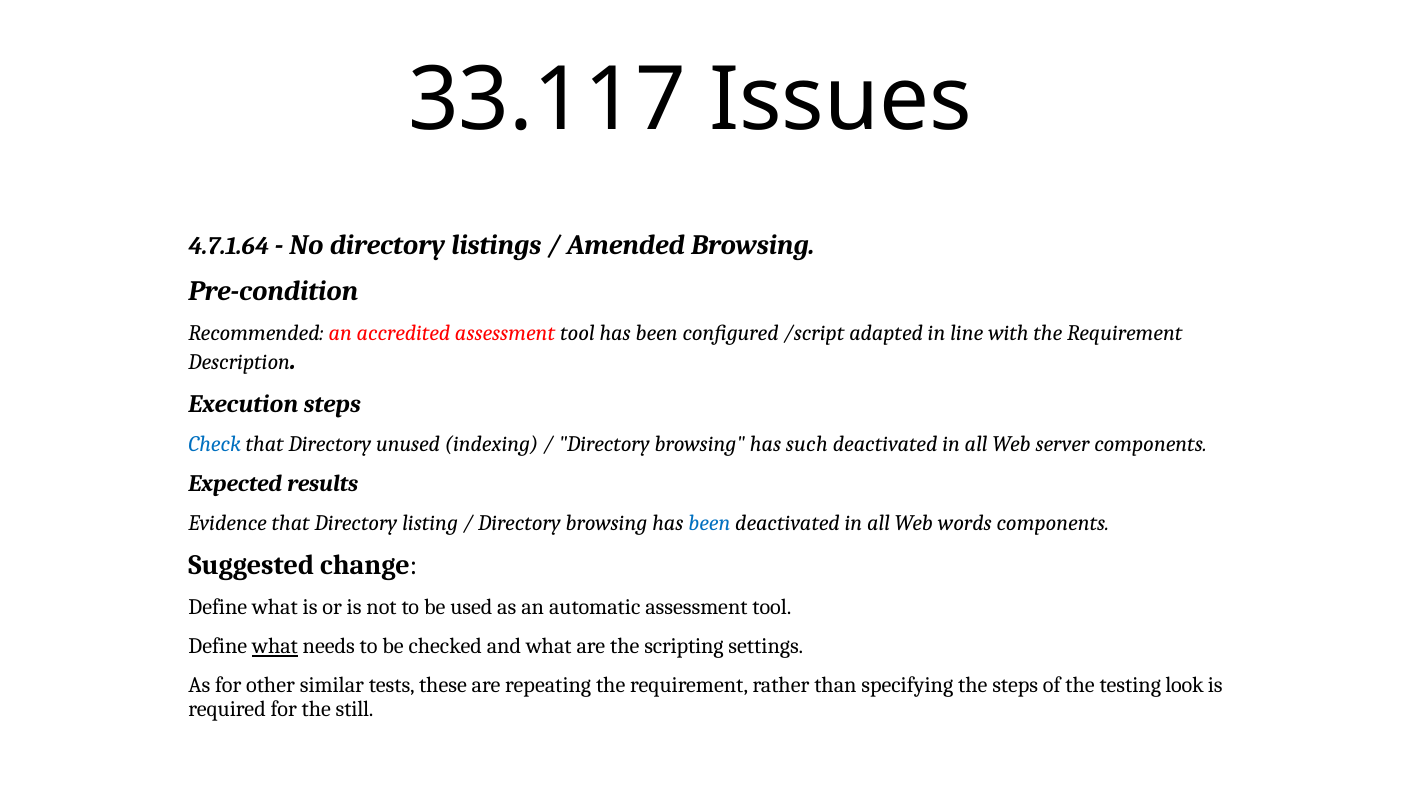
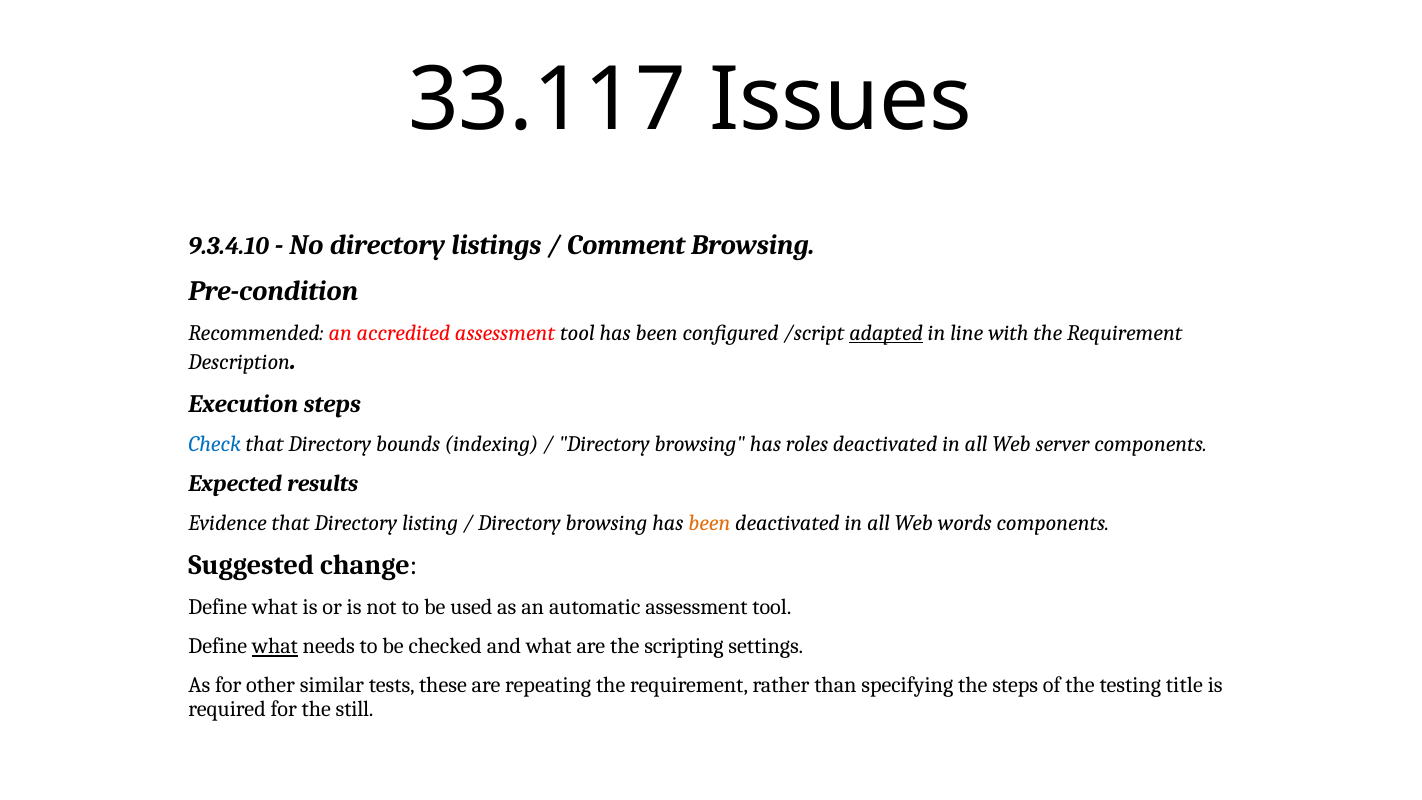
4.7.1.64: 4.7.1.64 -> 9.3.4.10 (229, 247)
Amended: Amended -> Comment (626, 246)
adapted underline: none -> present (886, 333)
unused: unused -> bounds (408, 444)
such: such -> roles (807, 444)
been colour: blue -> orange (709, 523)
look: look -> title (1184, 685)
